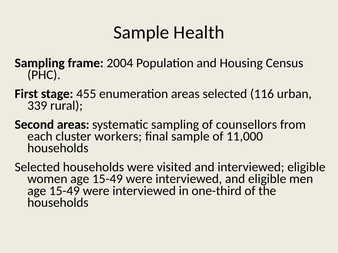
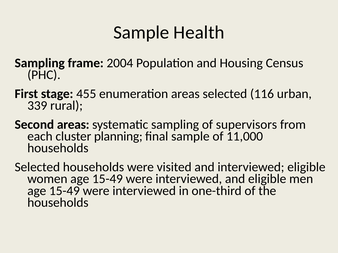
counsellors: counsellors -> supervisors (246, 125)
workers: workers -> planning (118, 137)
